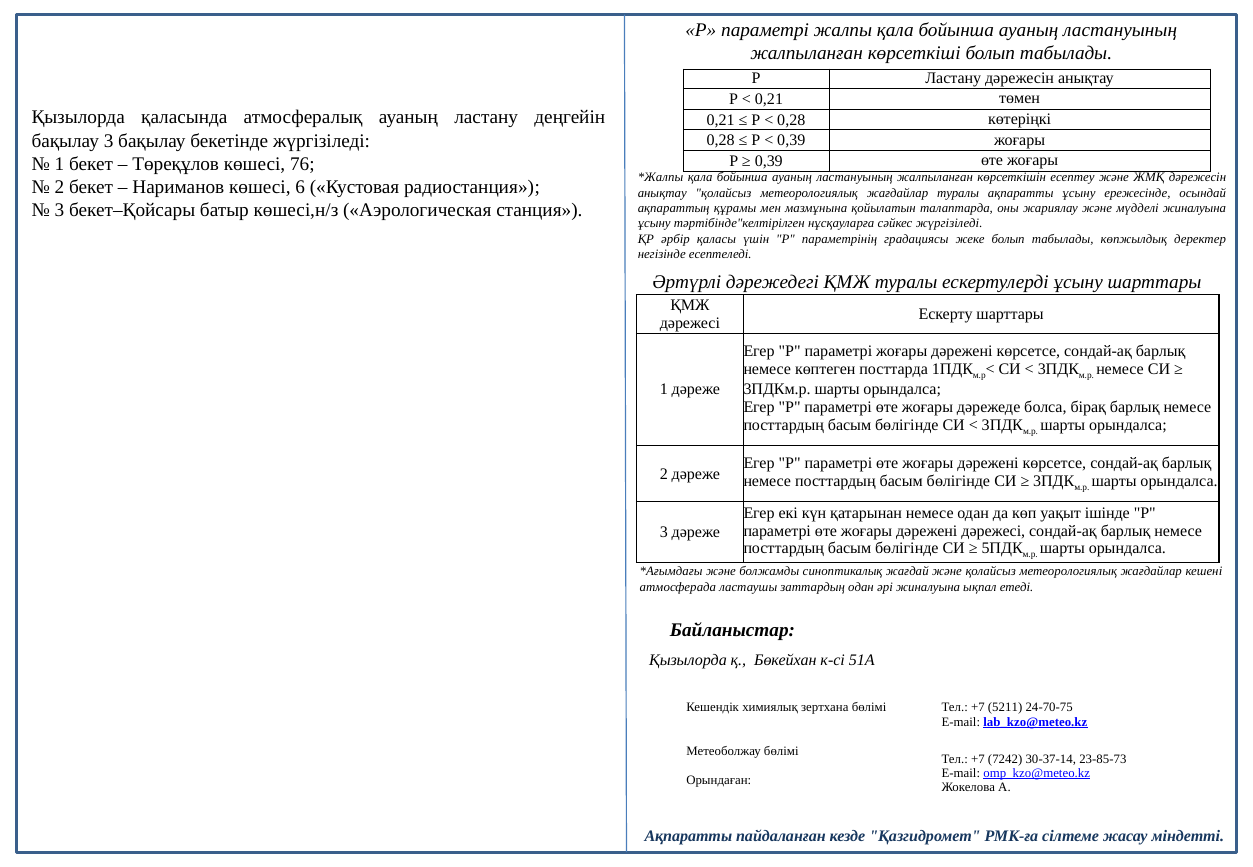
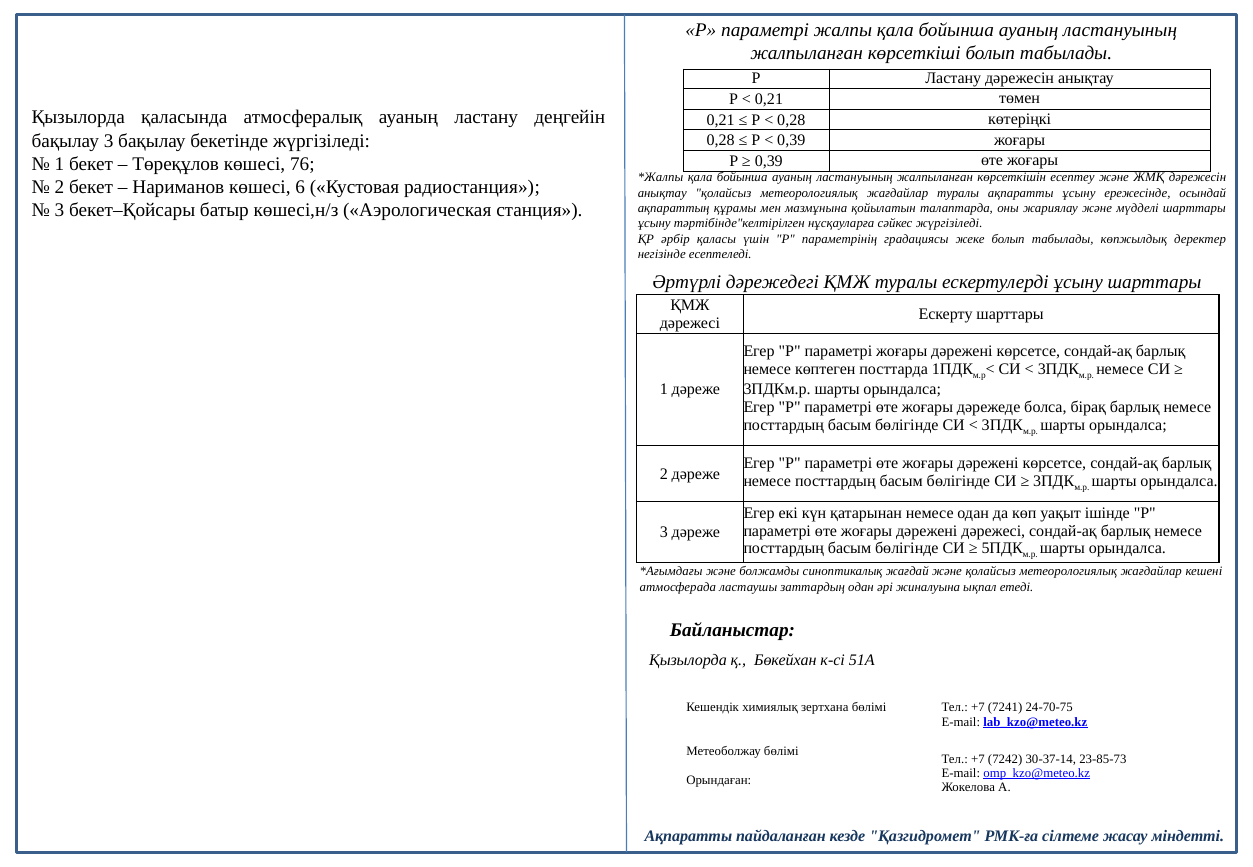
мүдделі жиналуына: жиналуына -> шарттары (1194, 208)
5211: 5211 -> 7241 (1005, 708)
